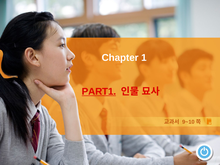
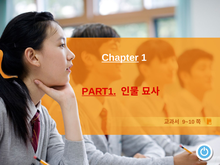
Chapter underline: none -> present (120, 58)
